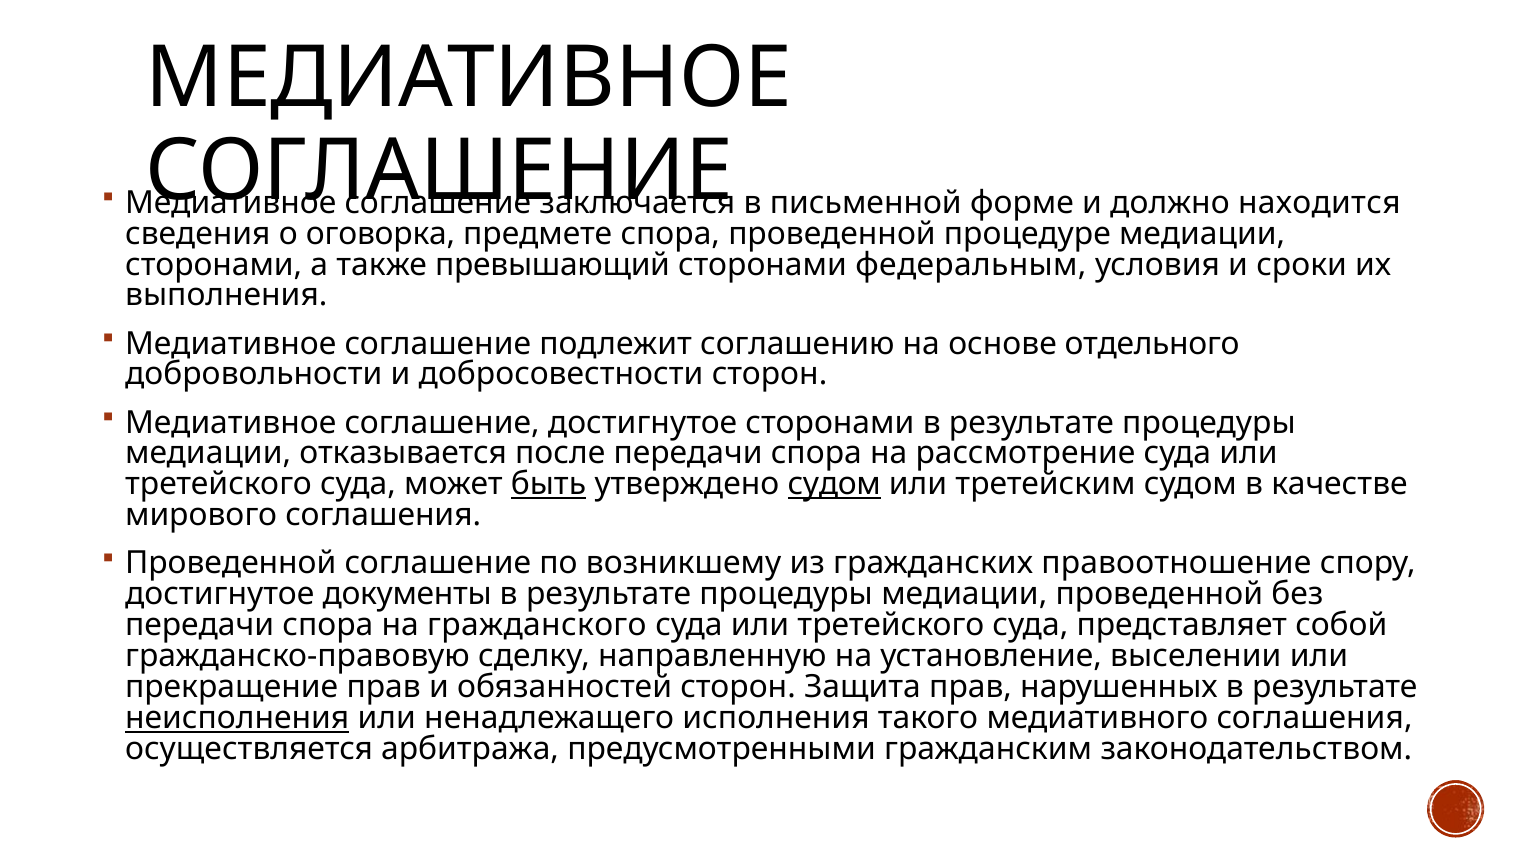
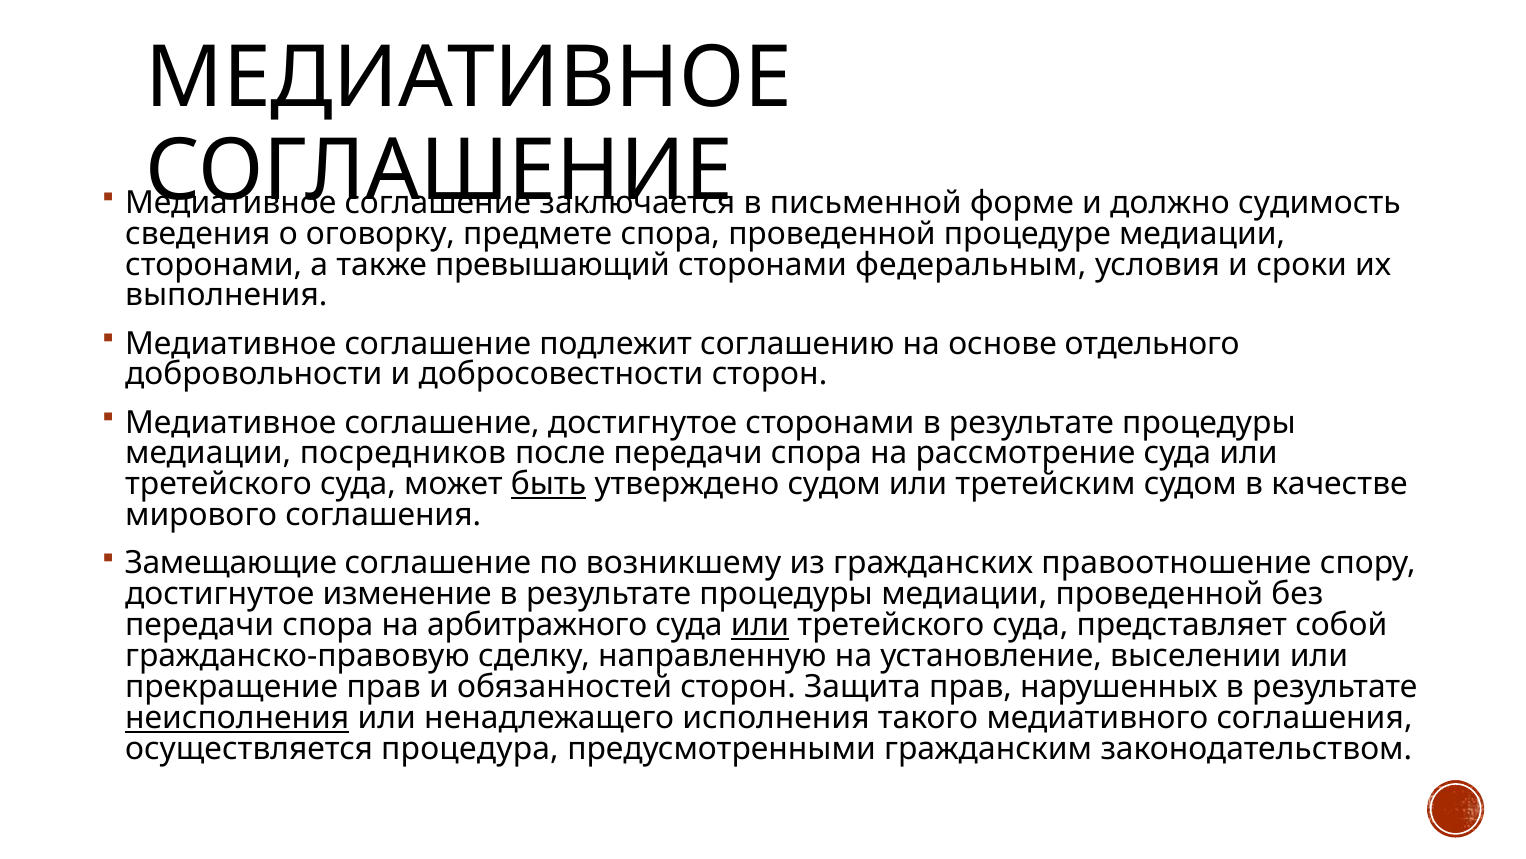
находится: находится -> судимость (1319, 203)
оговорка: оговорка -> оговорку (380, 233)
отказывается: отказывается -> посредников (403, 453)
судом underline: present -> none (834, 484)
Проведенной: Проведенной -> Замещающие (231, 563)
документы: документы -> изменение (407, 594)
гражданского: гражданского -> арбитражного (537, 625)
или underline: none -> present (760, 625)
арбитража: арбитража -> процедура (470, 748)
